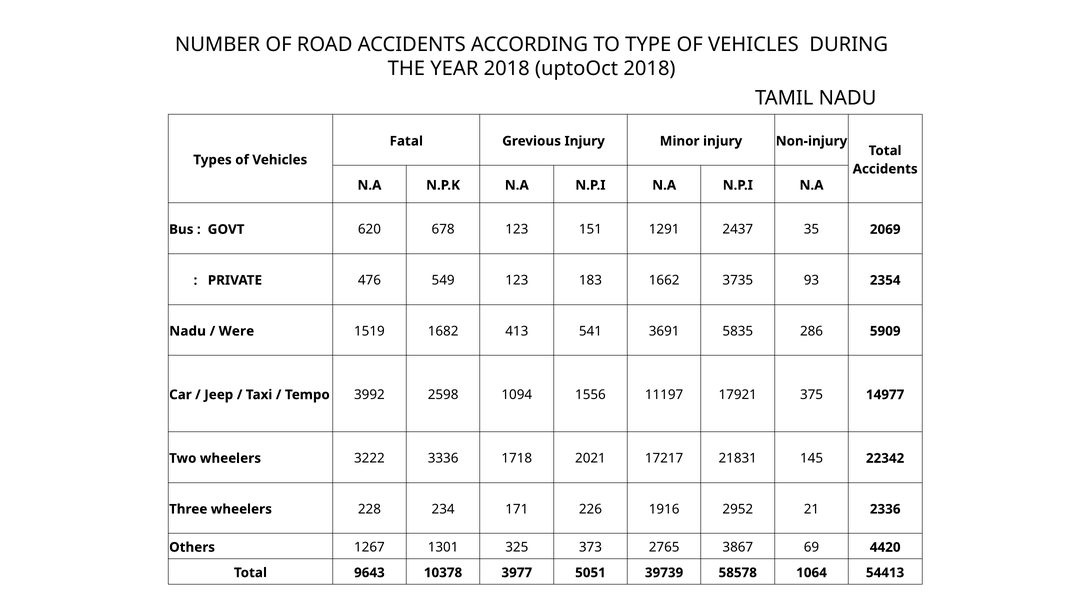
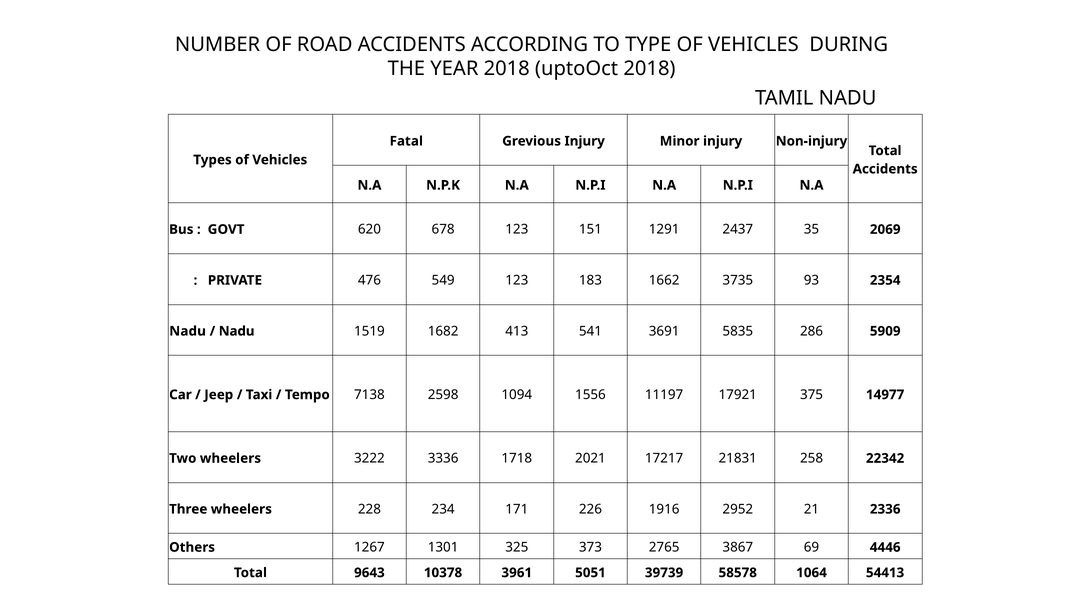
Were: Were -> Nadu (237, 331)
3992: 3992 -> 7138 (369, 395)
145: 145 -> 258 (812, 458)
4420: 4420 -> 4446 (885, 547)
3977: 3977 -> 3961 (517, 573)
